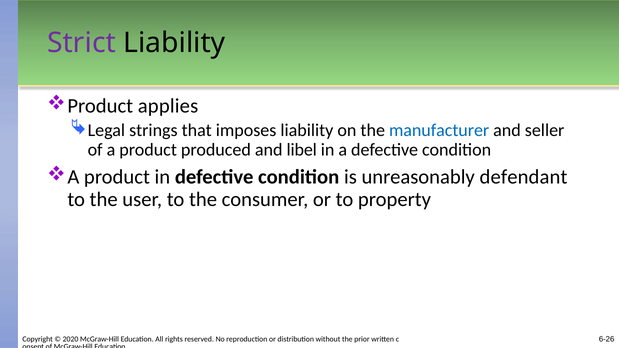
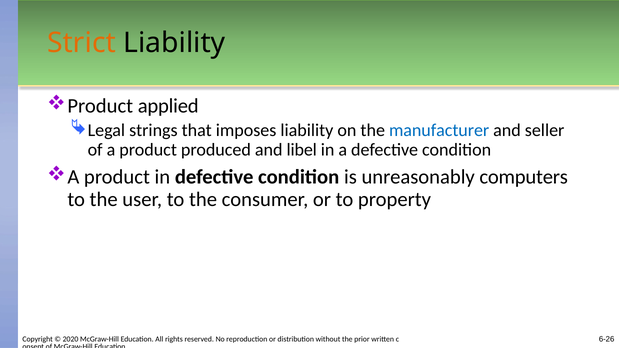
Strict colour: purple -> orange (82, 43)
applies: applies -> applied (168, 106)
defendant: defendant -> computers (524, 177)
